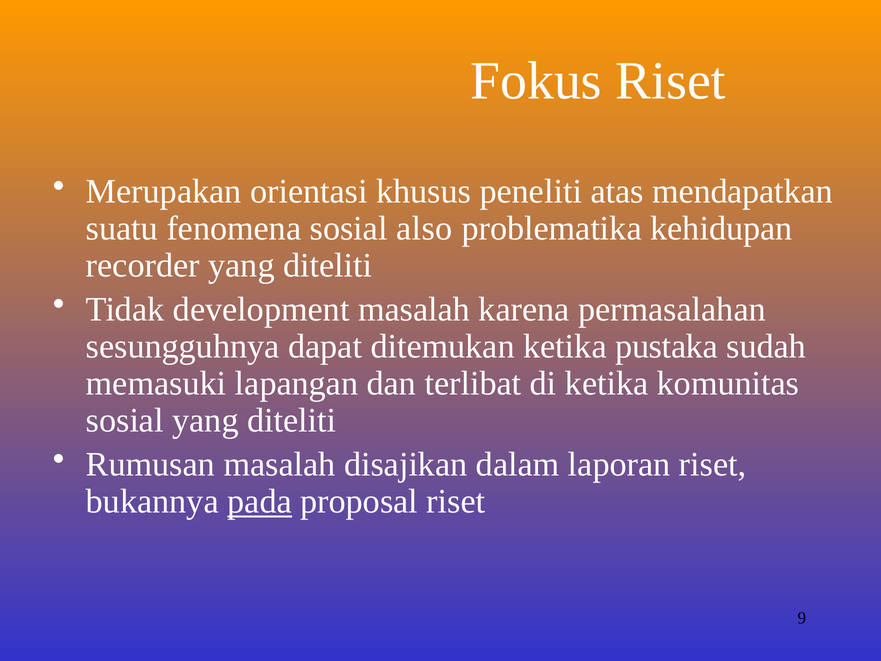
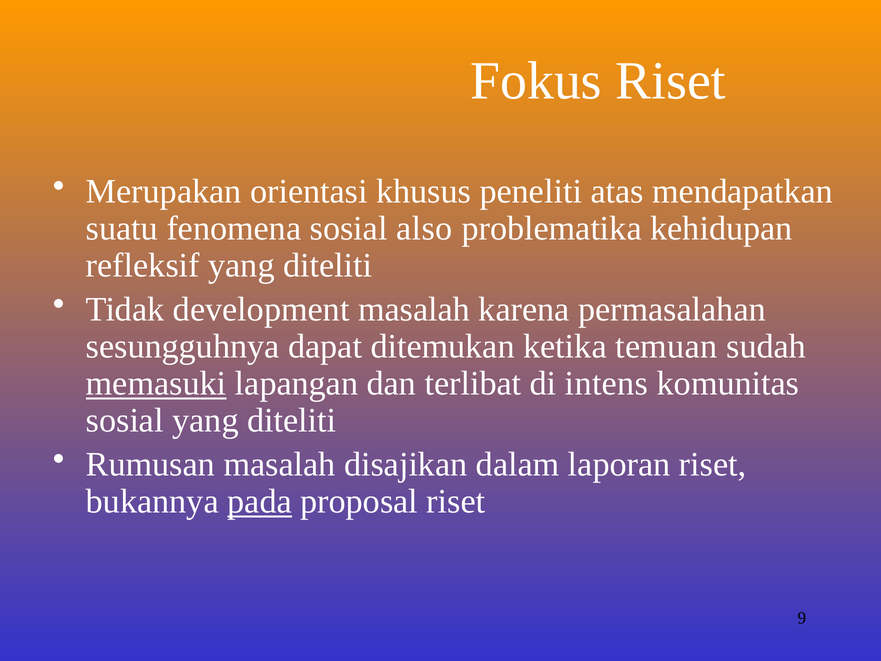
recorder: recorder -> refleksif (143, 266)
pustaka: pustaka -> temuan (666, 346)
memasuki underline: none -> present (156, 383)
di ketika: ketika -> intens (606, 383)
